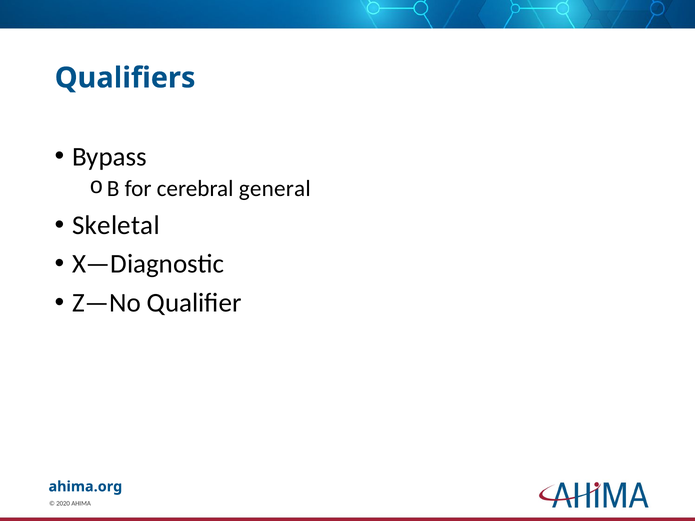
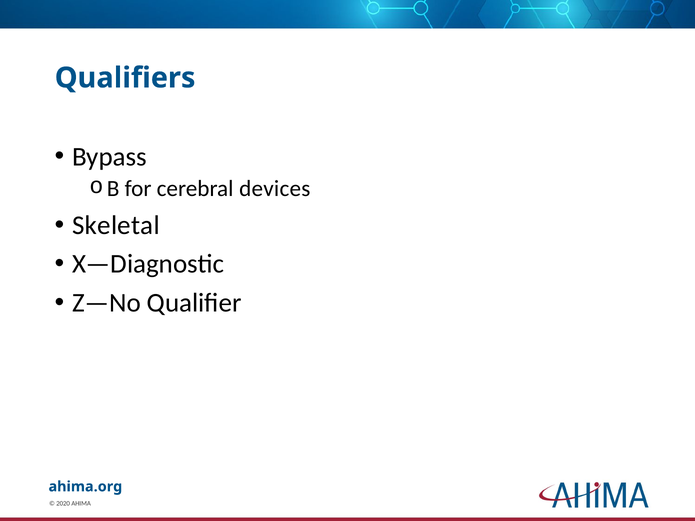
general: general -> devices (275, 189)
